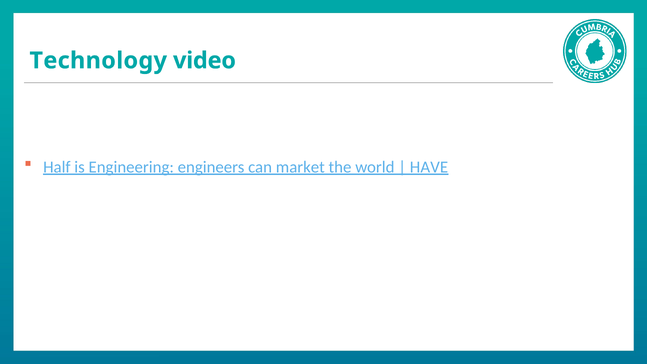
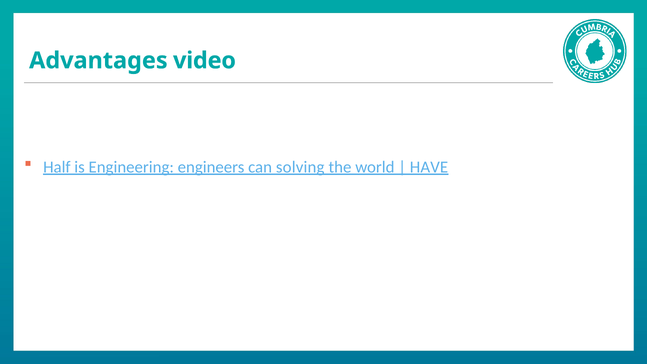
Technology: Technology -> Advantages (98, 61)
market: market -> solving (300, 167)
